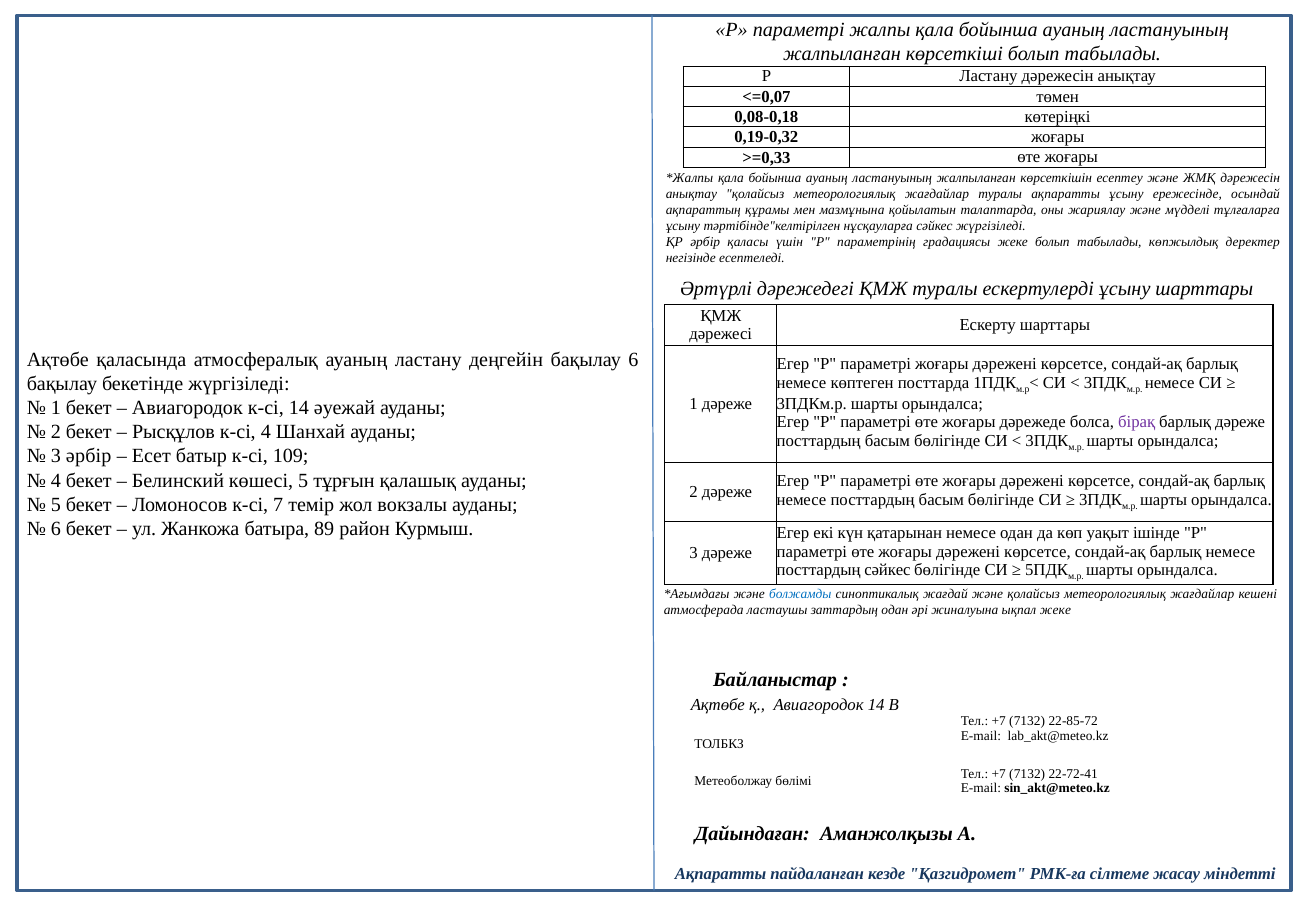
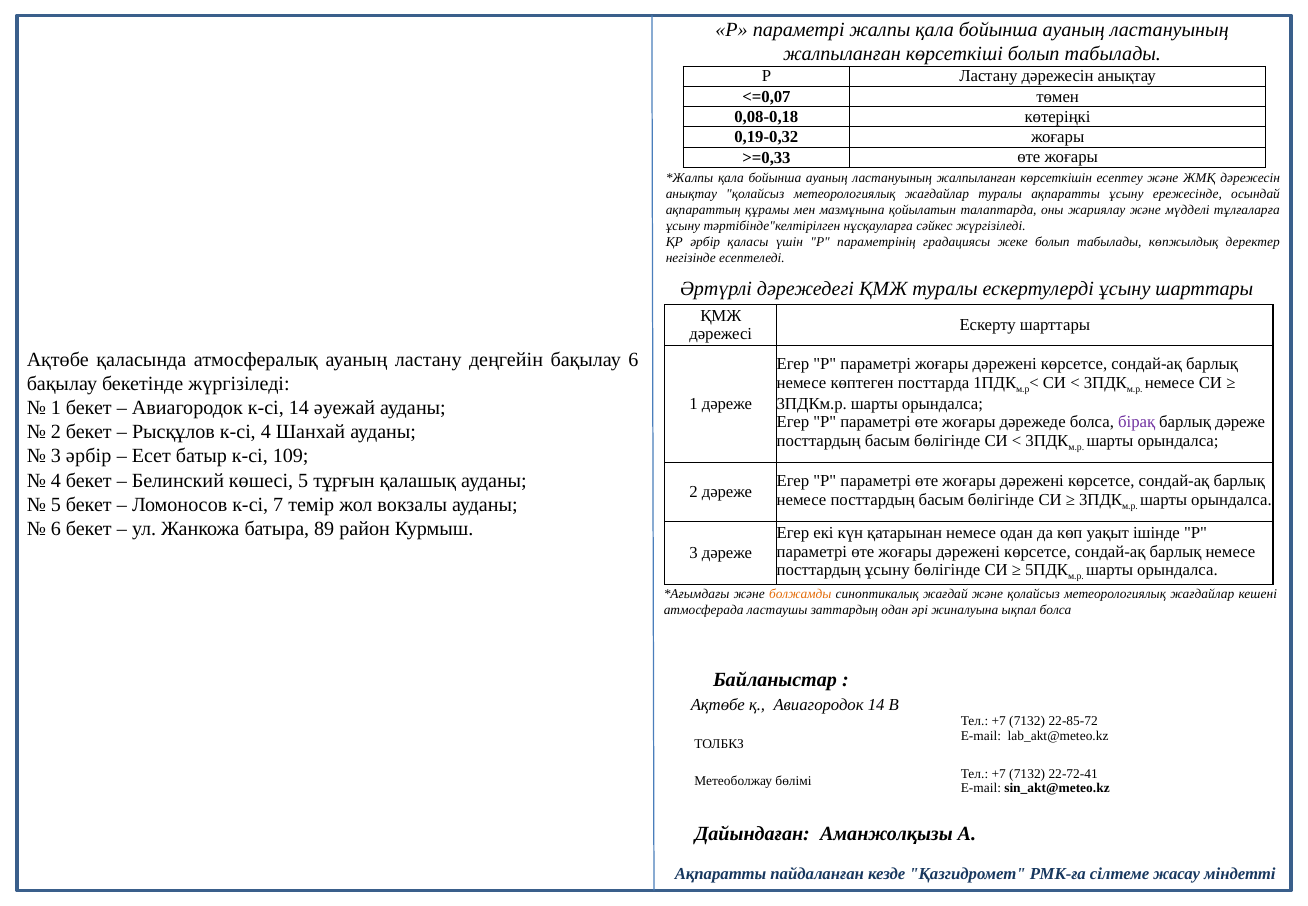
посттардың сәйкес: сәйкес -> ұсыну (887, 570)
болжамды colour: blue -> orange (800, 594)
ықпал жеке: жеке -> болса (1056, 610)
